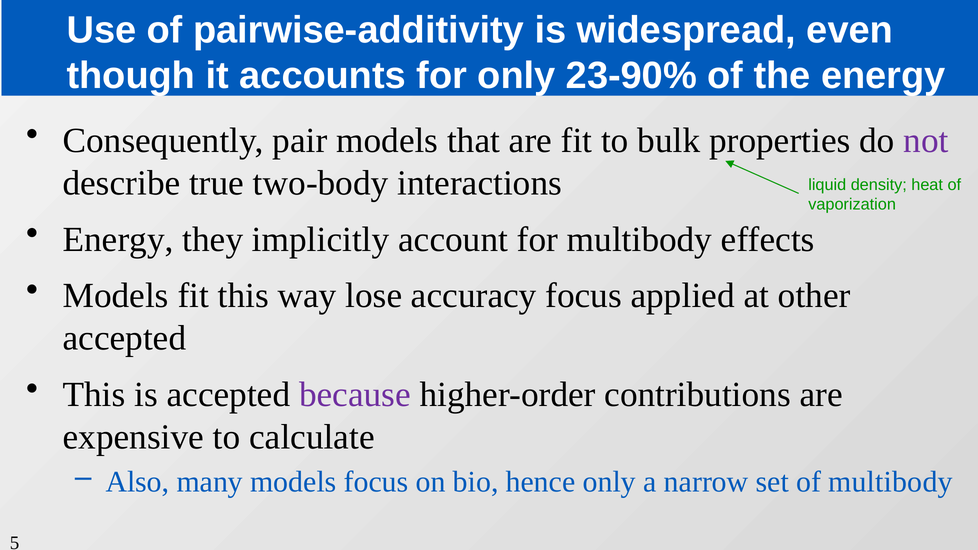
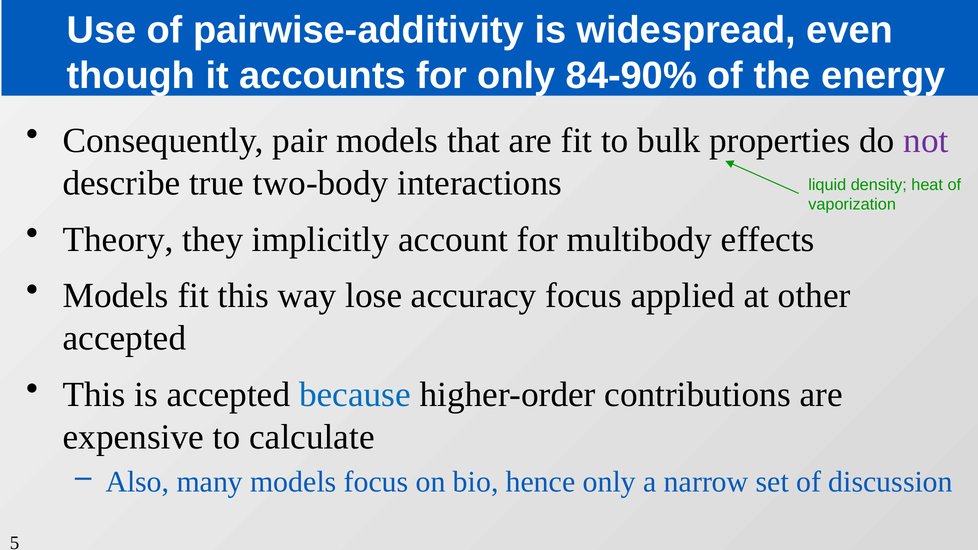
23-90%: 23-90% -> 84-90% (631, 76)
Energy: Energy -> Theory (118, 239)
because colour: purple -> blue (355, 395)
of multibody: multibody -> discussion (891, 482)
